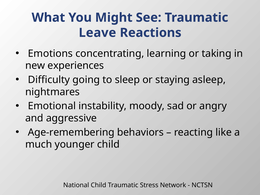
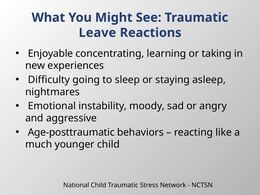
Emotions: Emotions -> Enjoyable (50, 54)
Age-remembering: Age-remembering -> Age-posttraumatic (71, 132)
